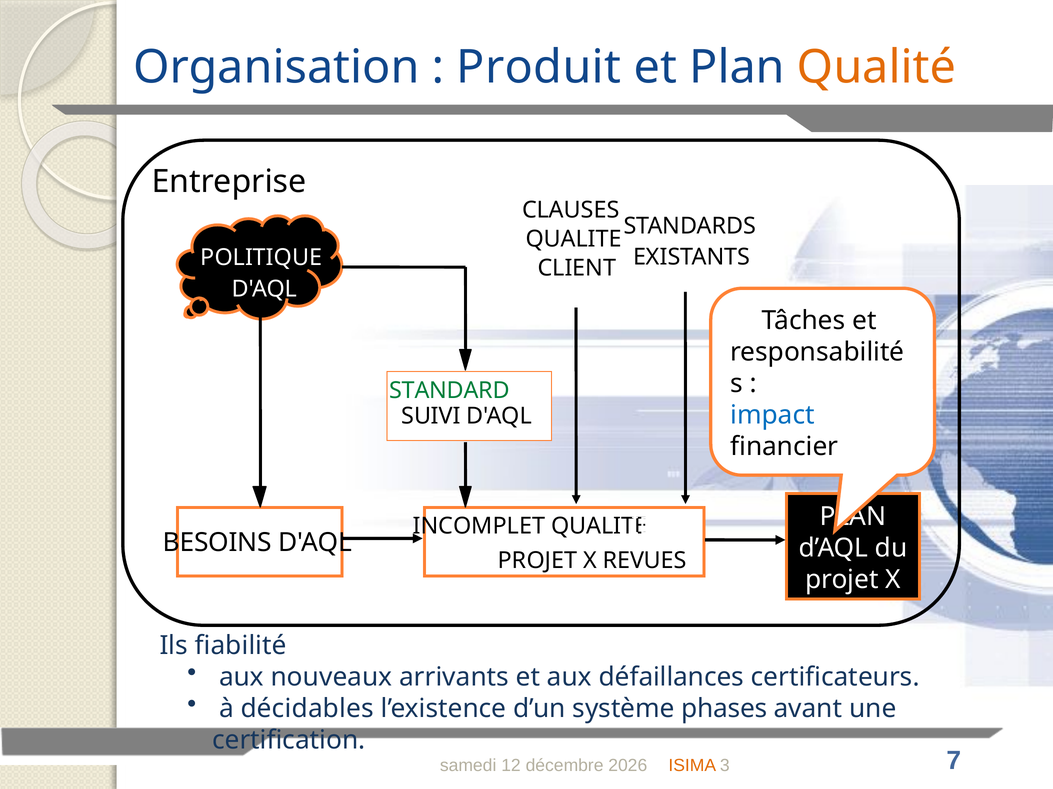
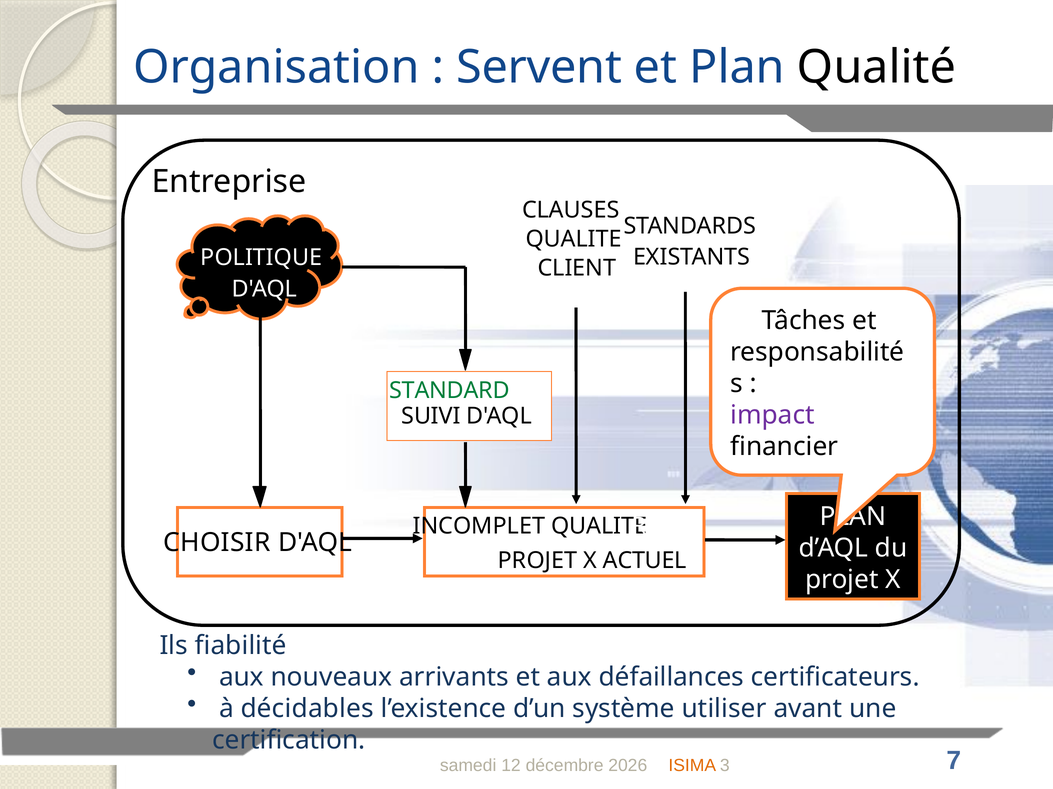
Produit: Produit -> Servent (539, 67)
Qualité colour: orange -> black (877, 67)
impact colour: blue -> purple (772, 415)
IDÉES: IDÉES -> REND (663, 526)
BESOINS: BESOINS -> CHOISIR (217, 543)
REVUES: REVUES -> ACTUEL (645, 561)
phases: phases -> utiliser (724, 709)
